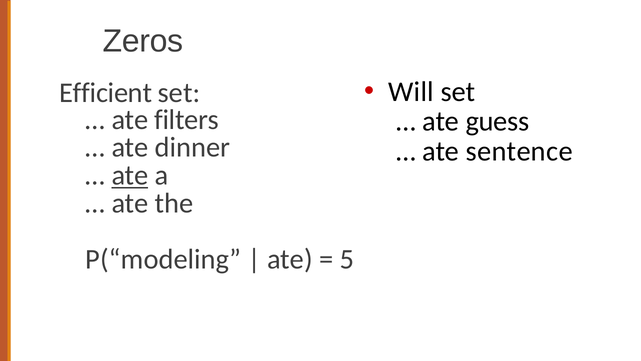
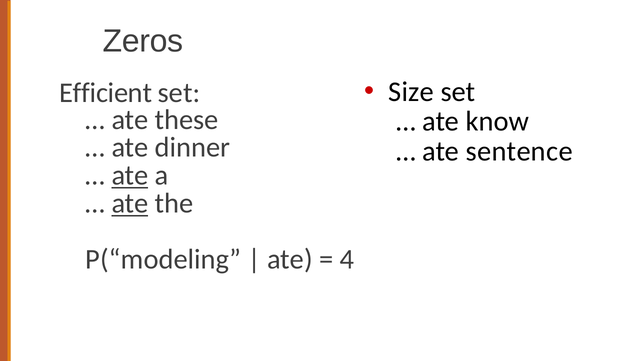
Will: Will -> Size (411, 92)
filters: filters -> these (187, 119)
guess: guess -> know (497, 121)
ate underline: none -> present (130, 203)
5: 5 -> 4 (347, 259)
